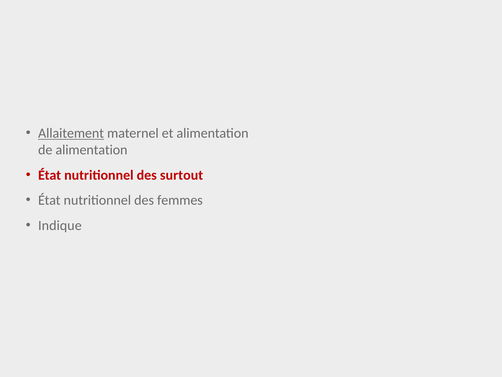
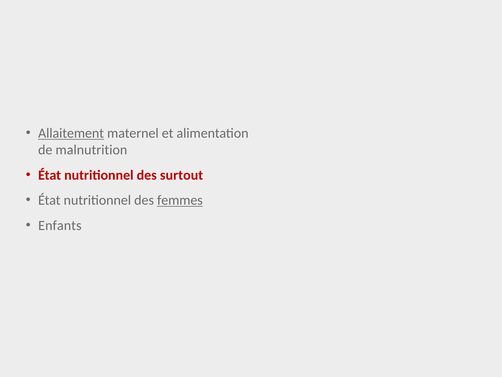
de alimentation: alimentation -> malnutrition (91, 150)
femmes underline: none -> present (180, 200)
Indique: Indique -> Enfants (60, 225)
